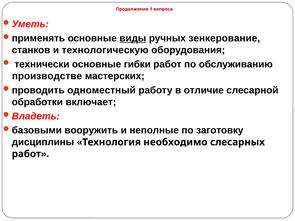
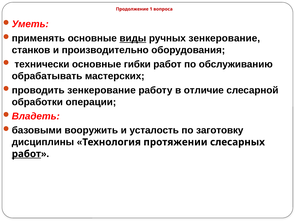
технологическую: технологическую -> производительно (105, 50)
производстве: производстве -> обрабатывать (47, 76)
одноместный: одноместный -> зенкерование (102, 90)
включает: включает -> операции (91, 102)
неполные: неполные -> усталость (154, 130)
необходимо: необходимо -> протяжении (175, 142)
работ underline: none -> present (26, 154)
